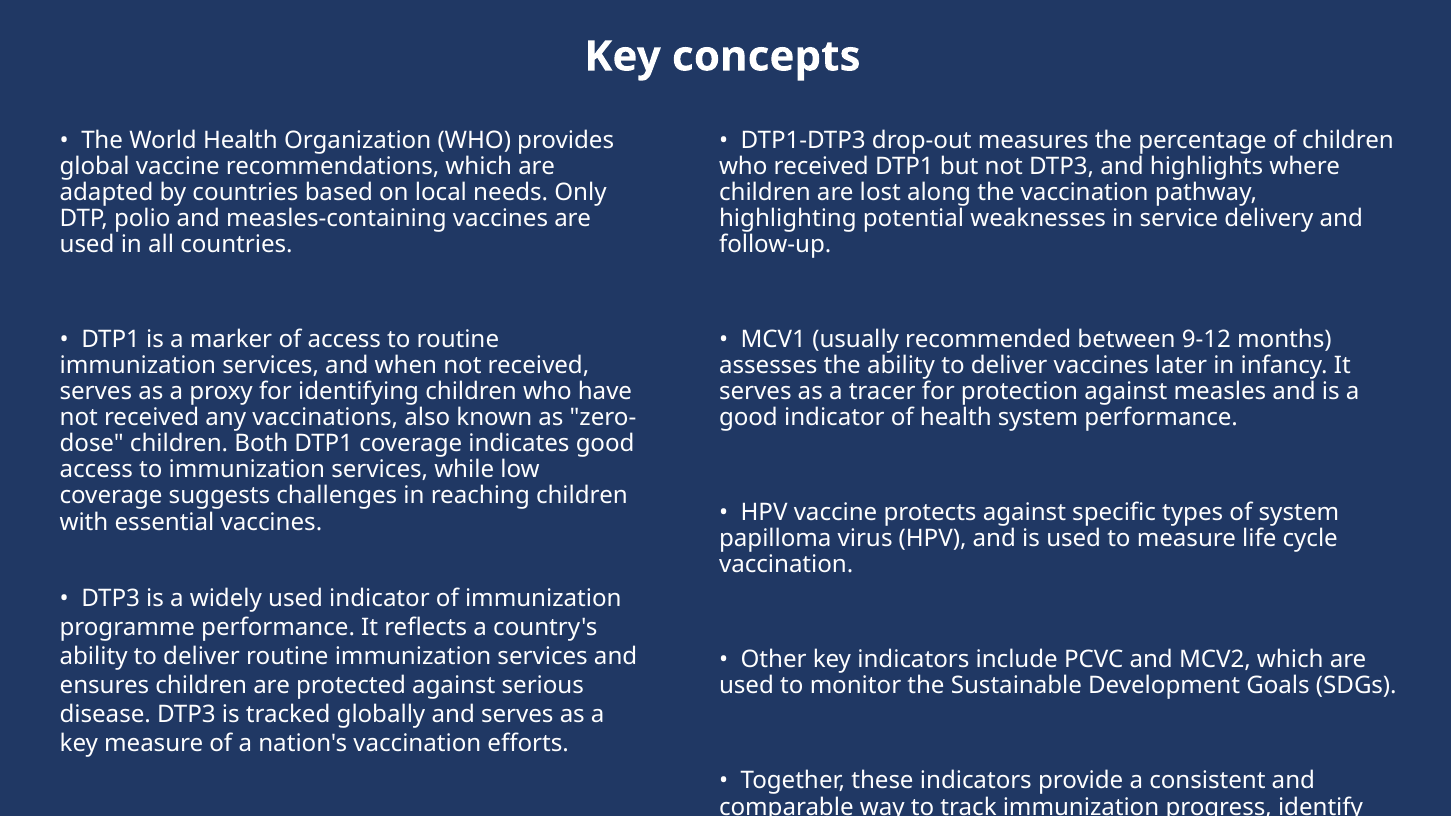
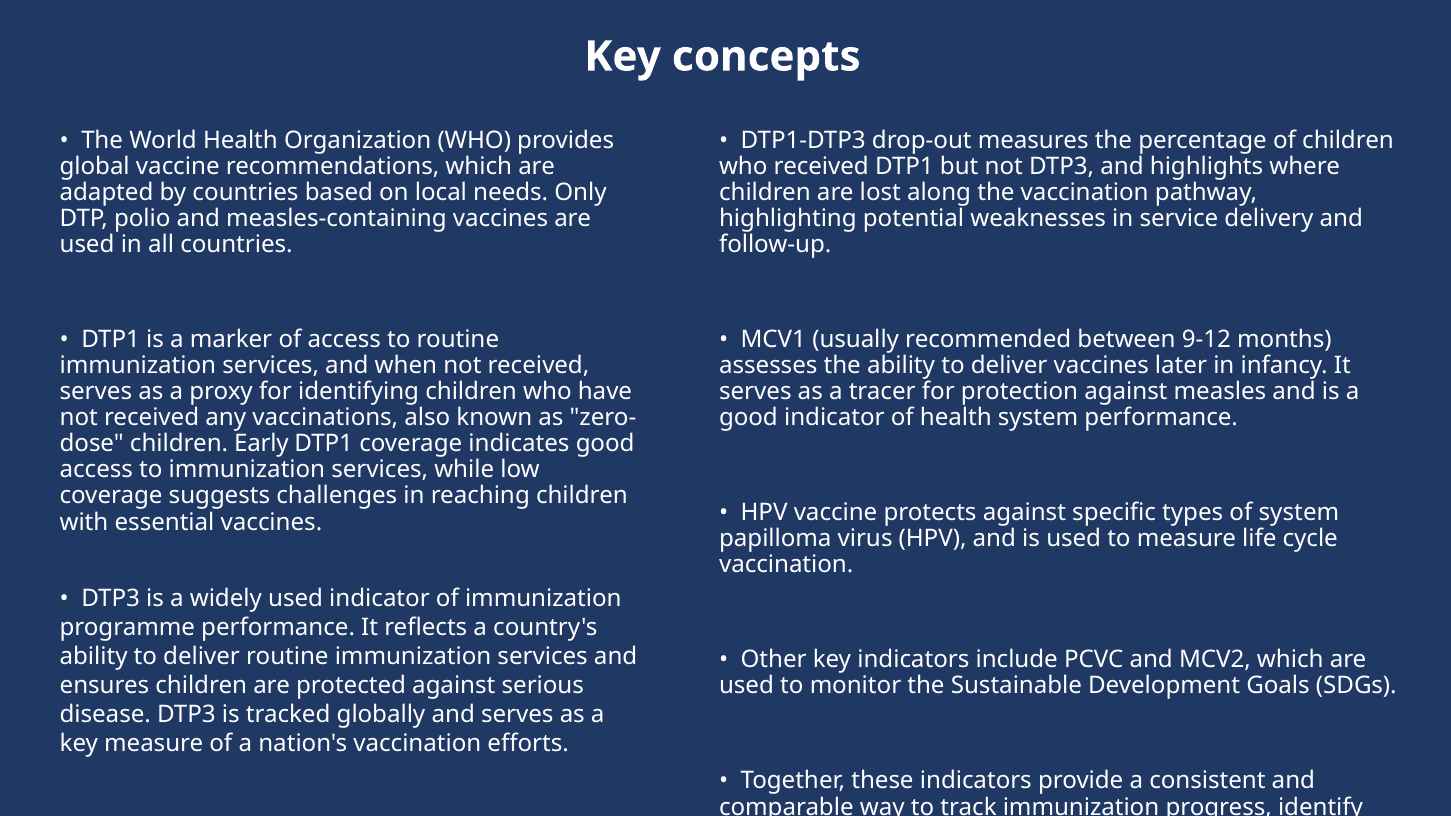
Both: Both -> Early (261, 444)
